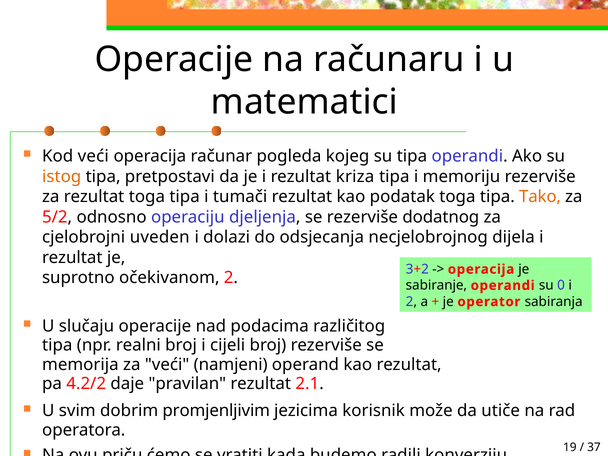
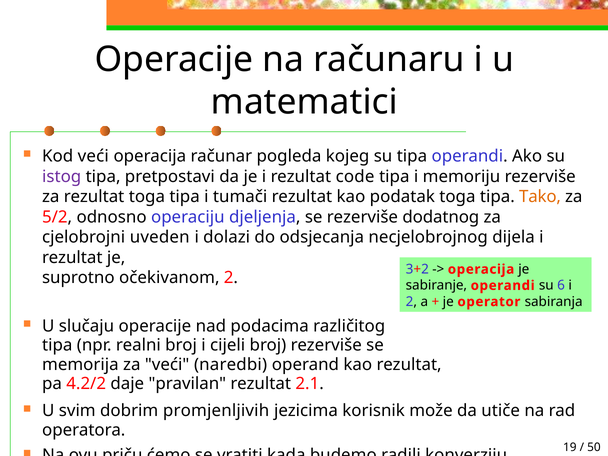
istog colour: orange -> purple (62, 176)
kriza: kriza -> code (355, 176)
0: 0 -> 6 (561, 285)
namjeni: namjeni -> naredbi (231, 365)
promjenljivim: promjenljivim -> promjenljivih (216, 411)
37: 37 -> 50 (594, 447)
